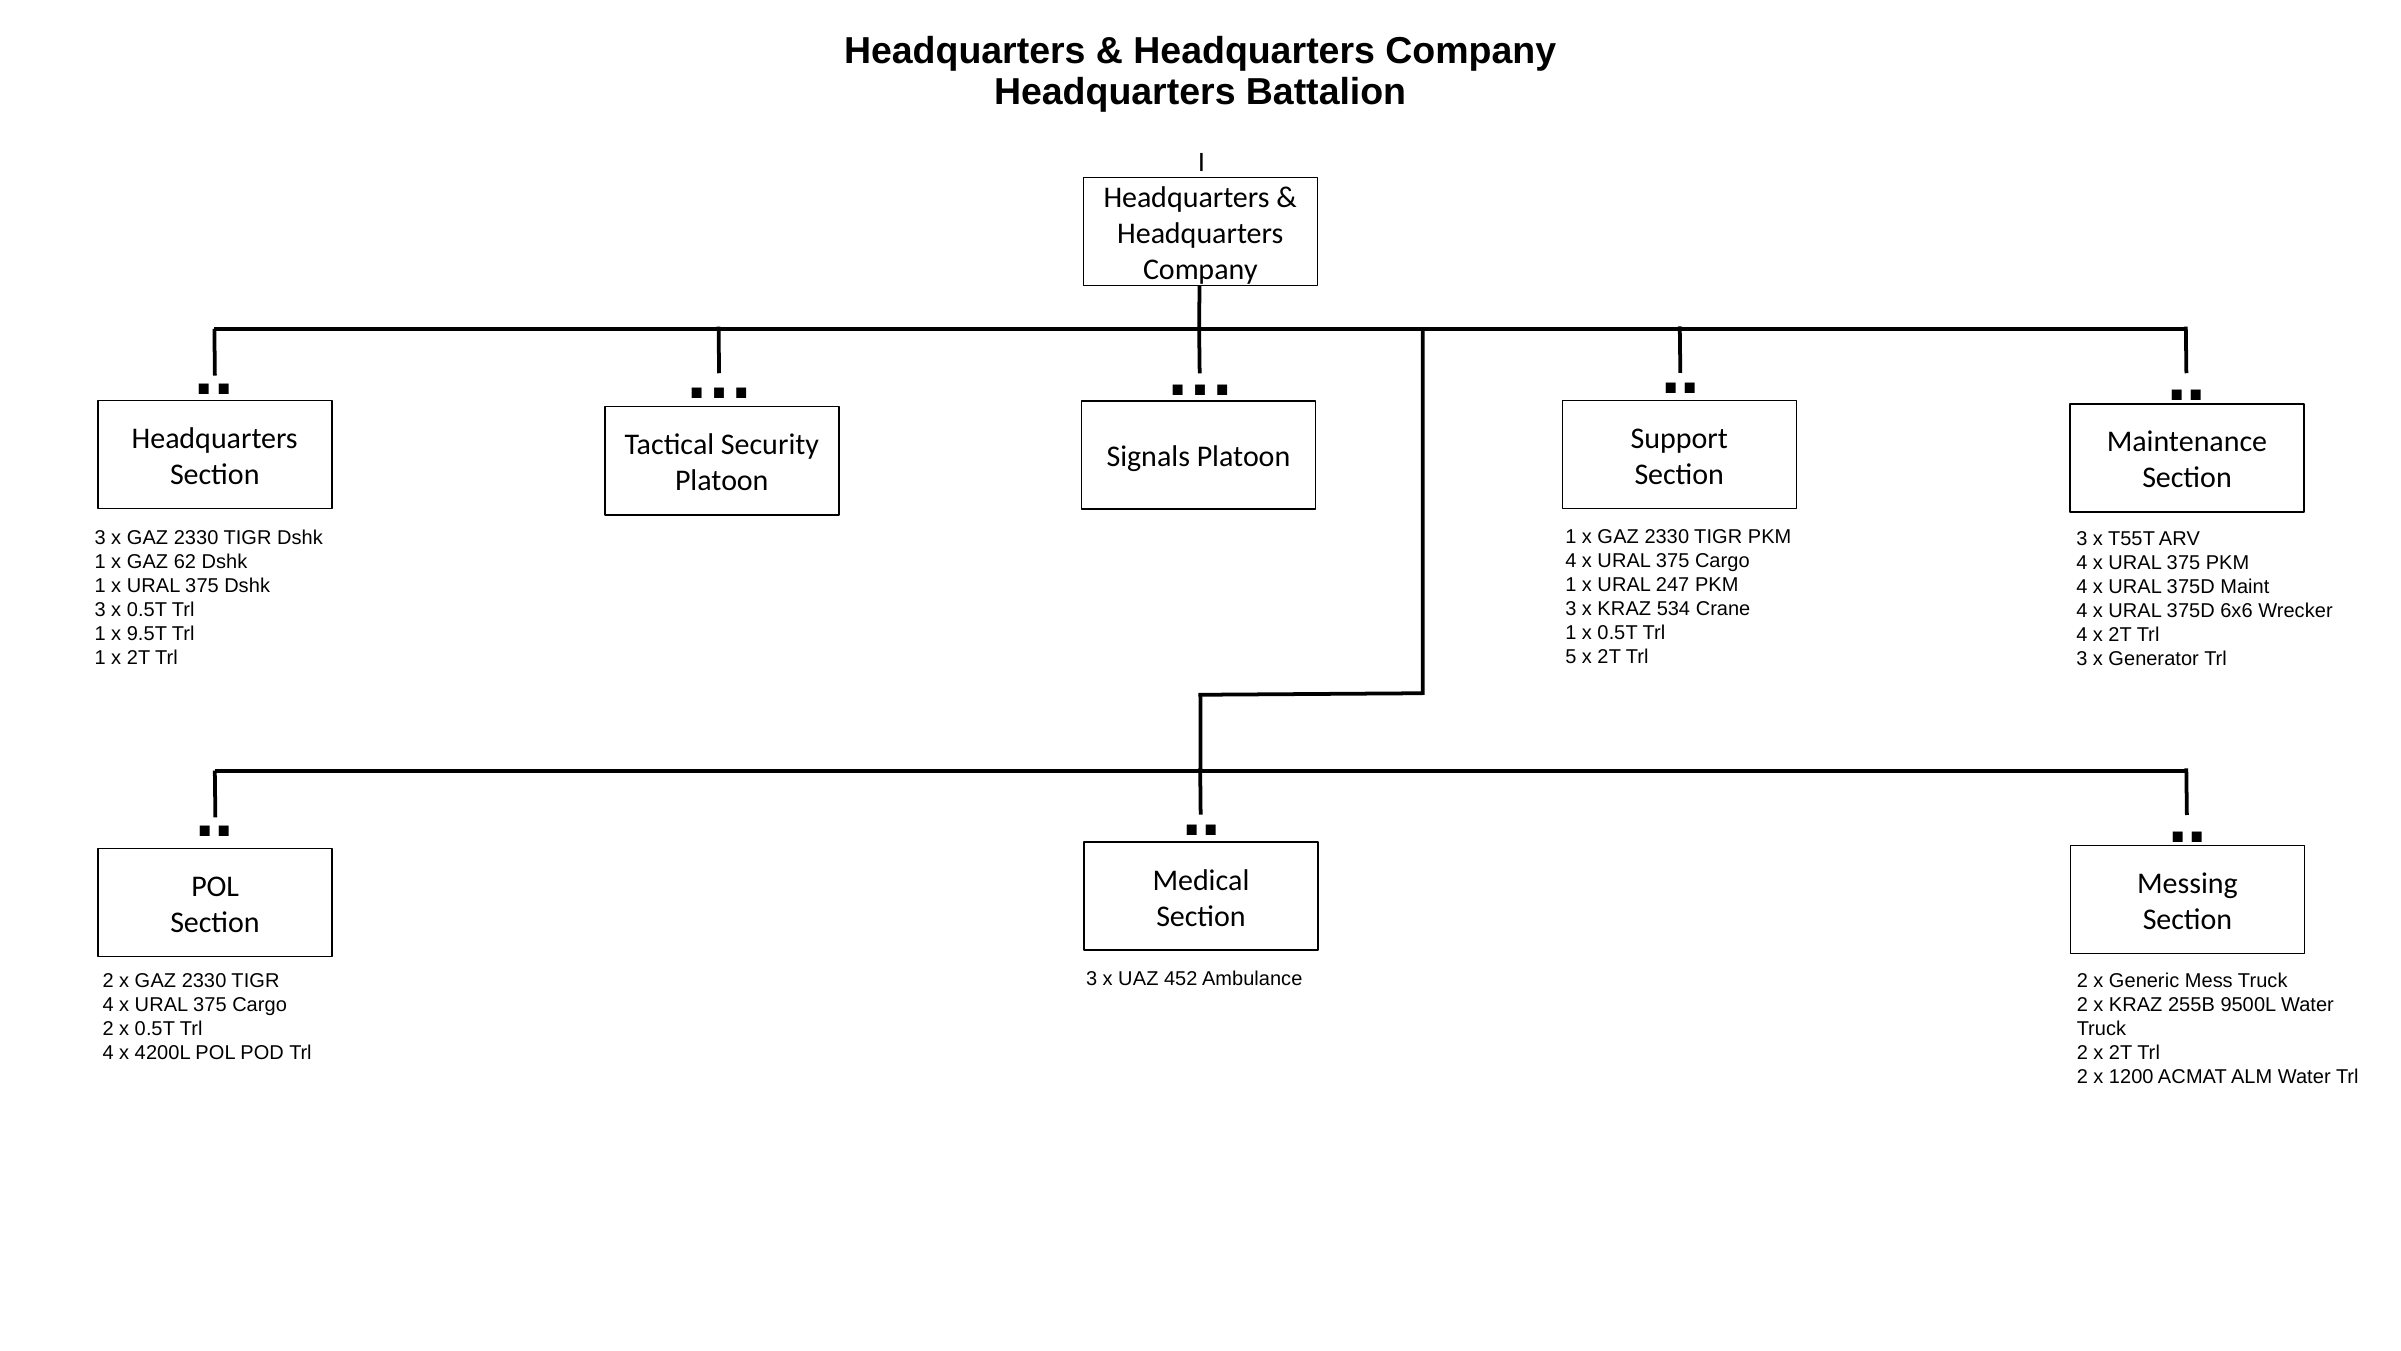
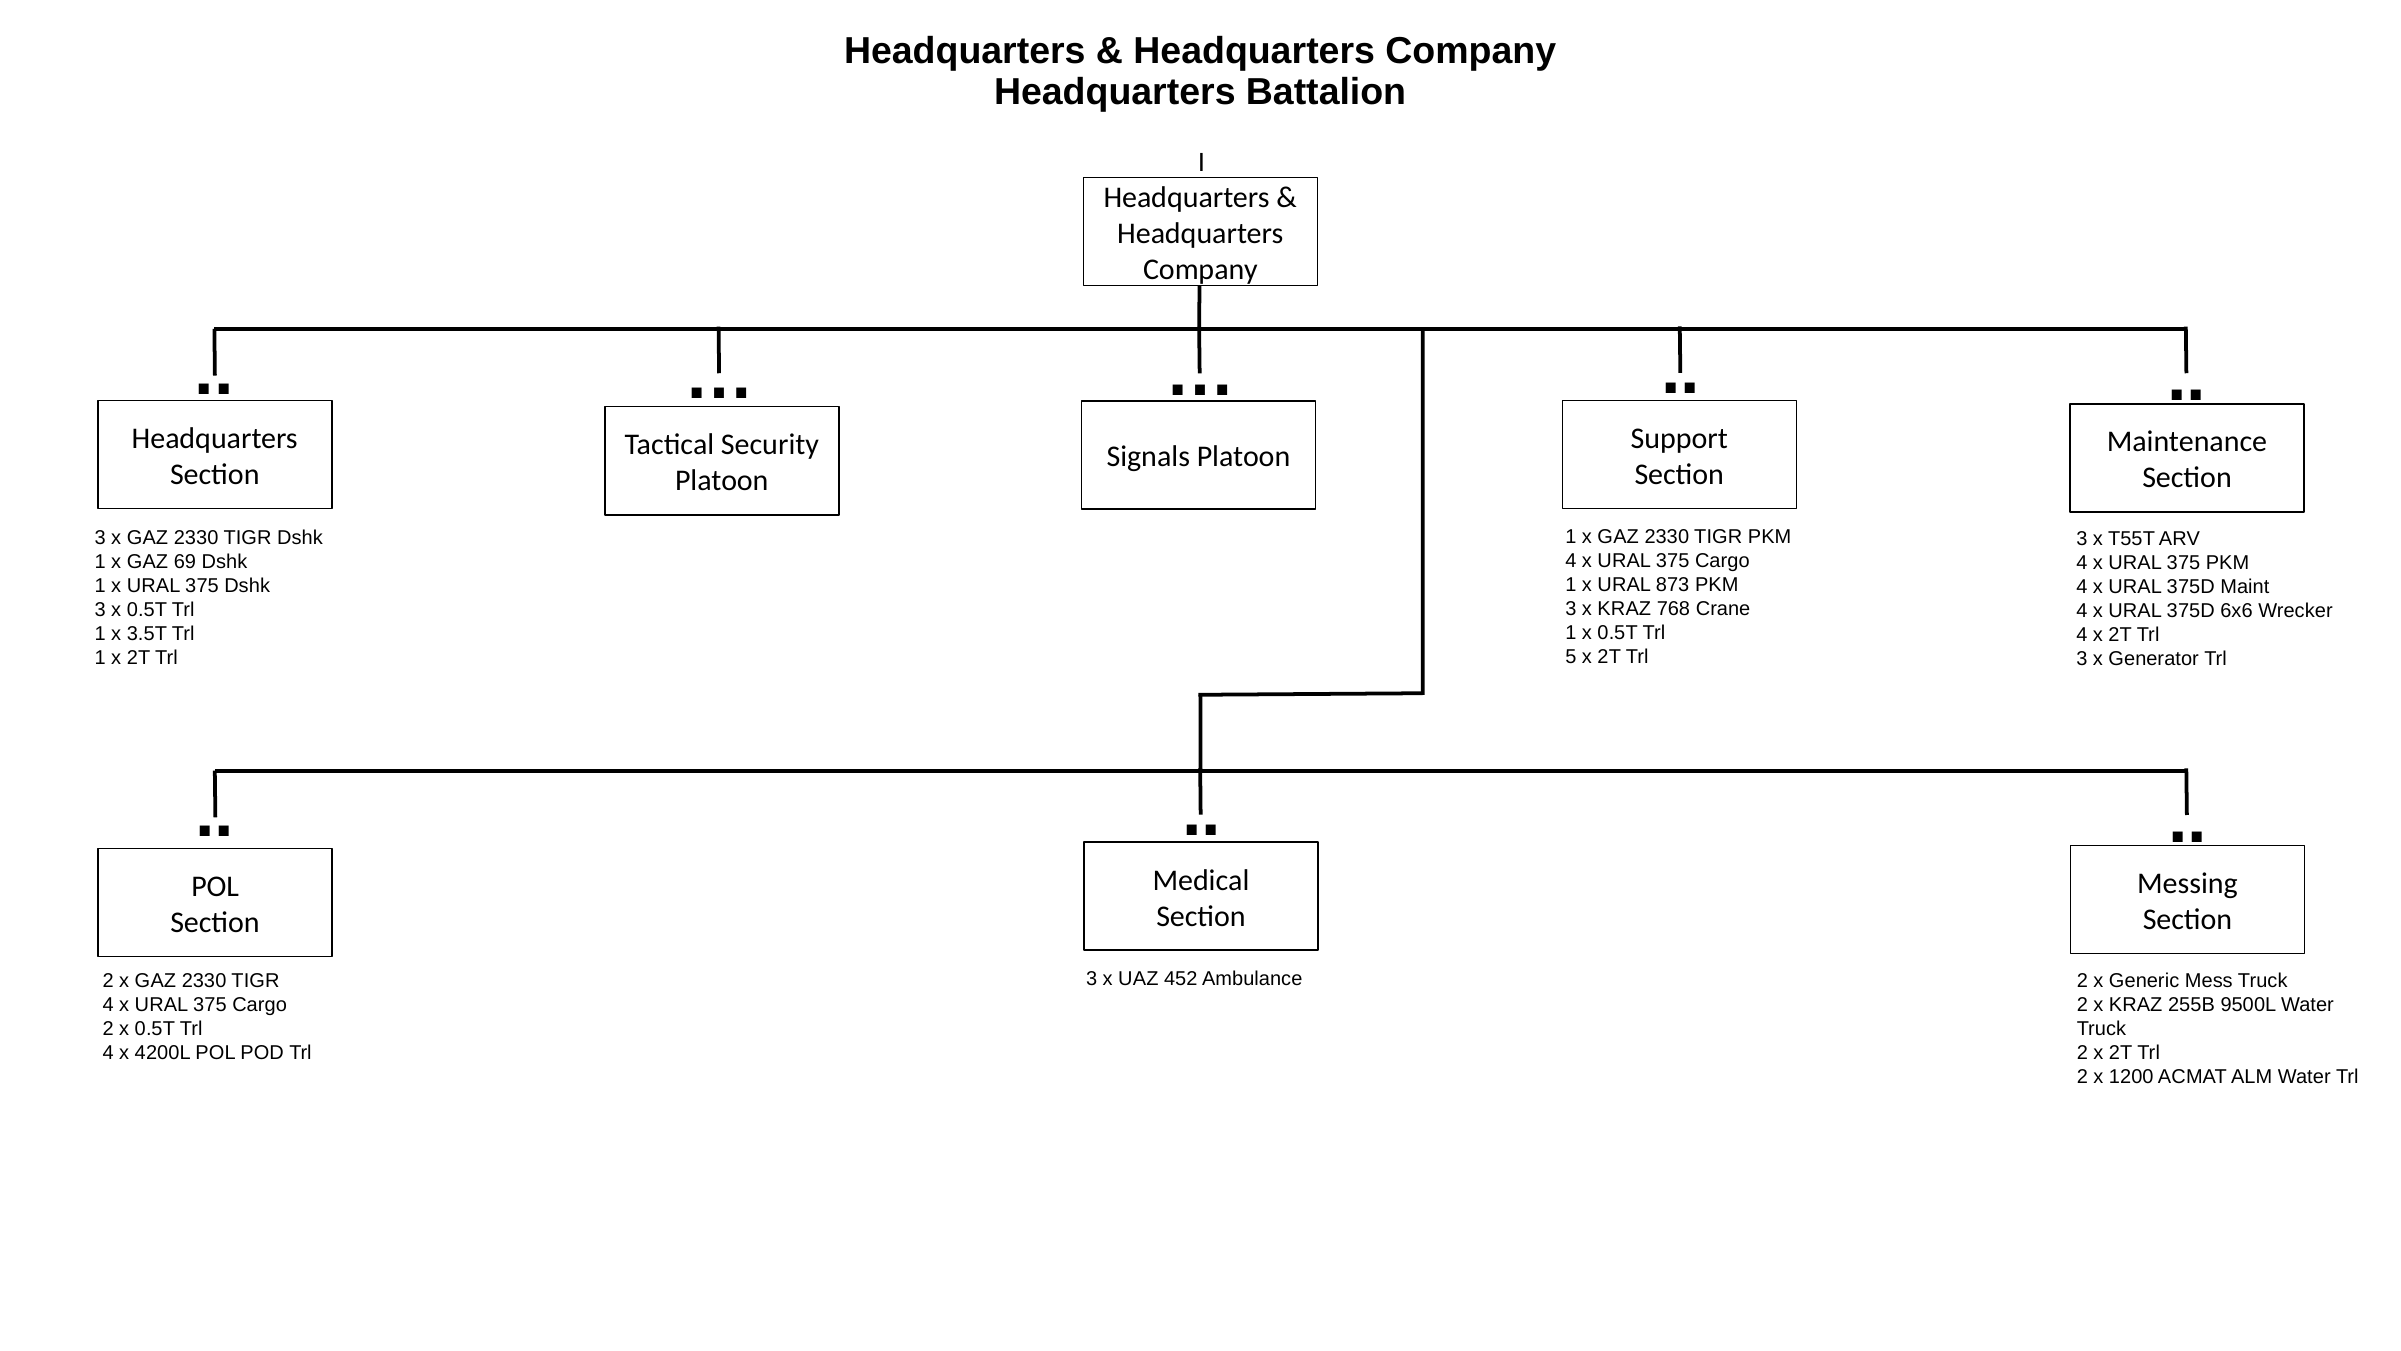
62: 62 -> 69 (185, 562)
247: 247 -> 873 (1673, 585)
534: 534 -> 768 (1673, 609)
9.5T: 9.5T -> 3.5T (147, 634)
